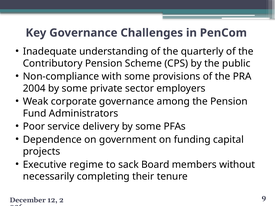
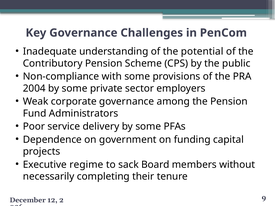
quarterly: quarterly -> potential (202, 52)
